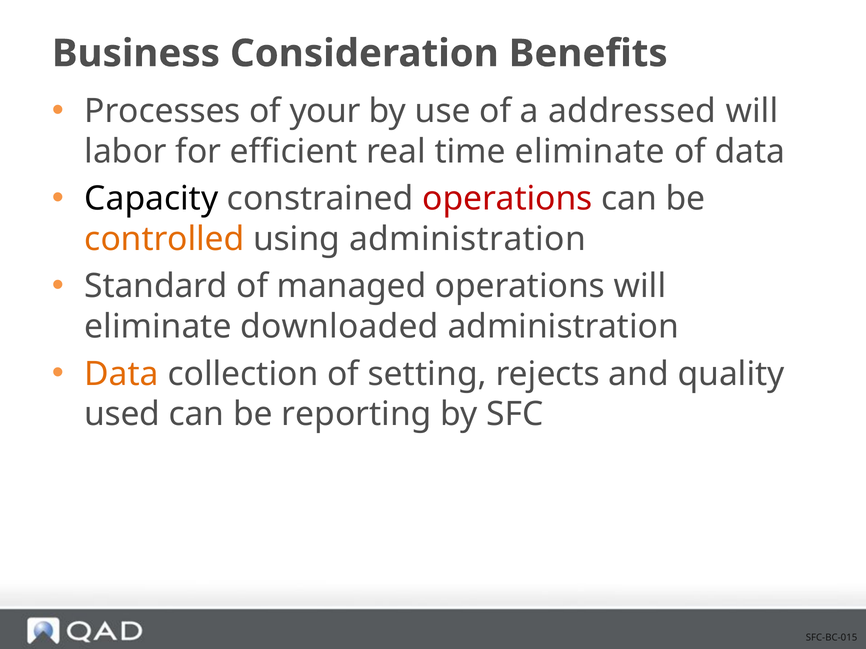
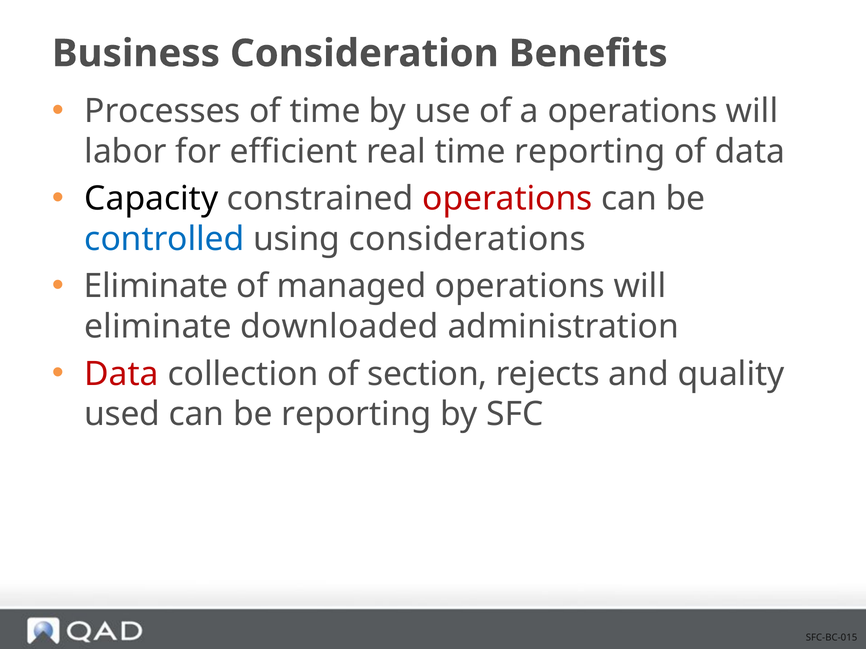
of your: your -> time (325, 111)
a addressed: addressed -> operations (632, 111)
time eliminate: eliminate -> reporting (590, 152)
controlled colour: orange -> blue (164, 239)
using administration: administration -> considerations (467, 239)
Standard: Standard -> Eliminate (156, 287)
Data colour: orange -> red (122, 374)
setting: setting -> section (427, 374)
